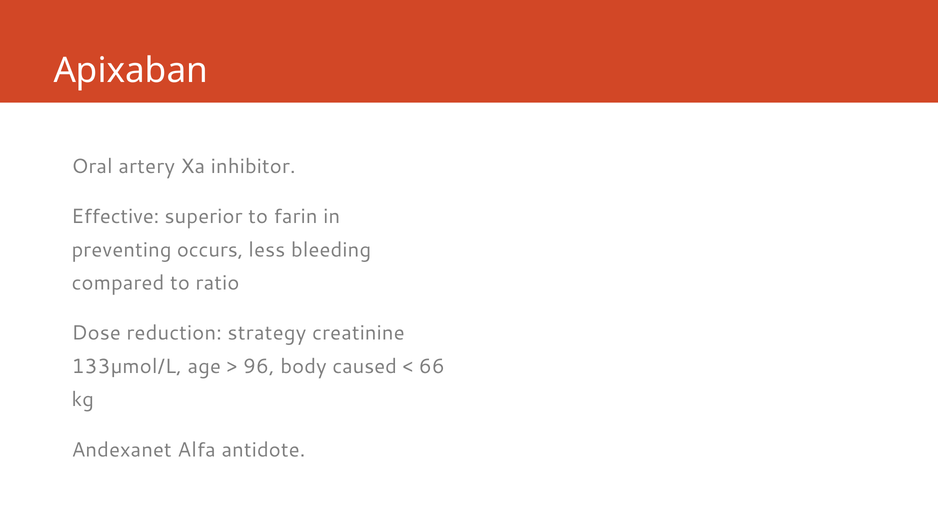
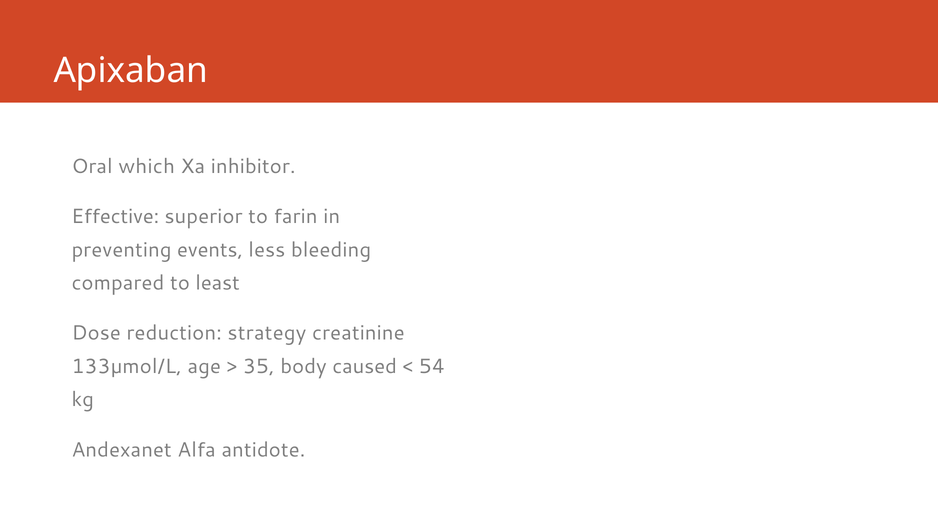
artery: artery -> which (147, 166)
occurs: occurs -> events (210, 250)
ratio: ratio -> least (218, 283)
96: 96 -> 35 (259, 366)
66: 66 -> 54 (432, 366)
